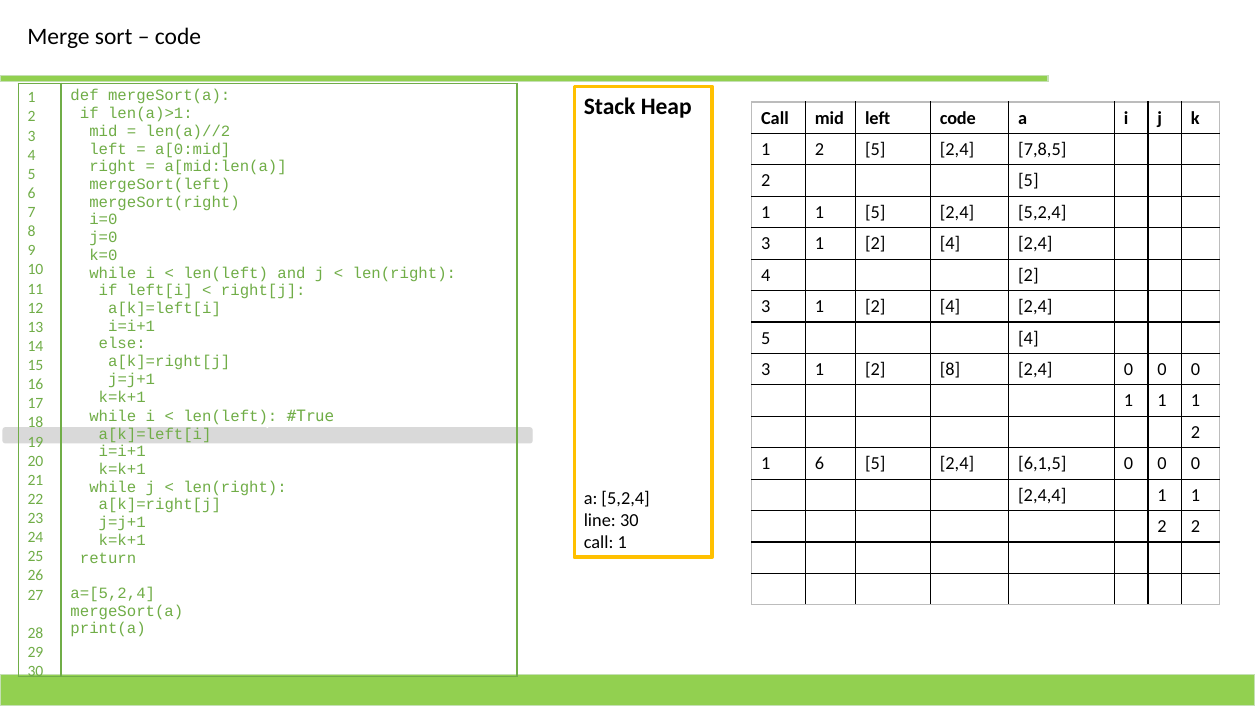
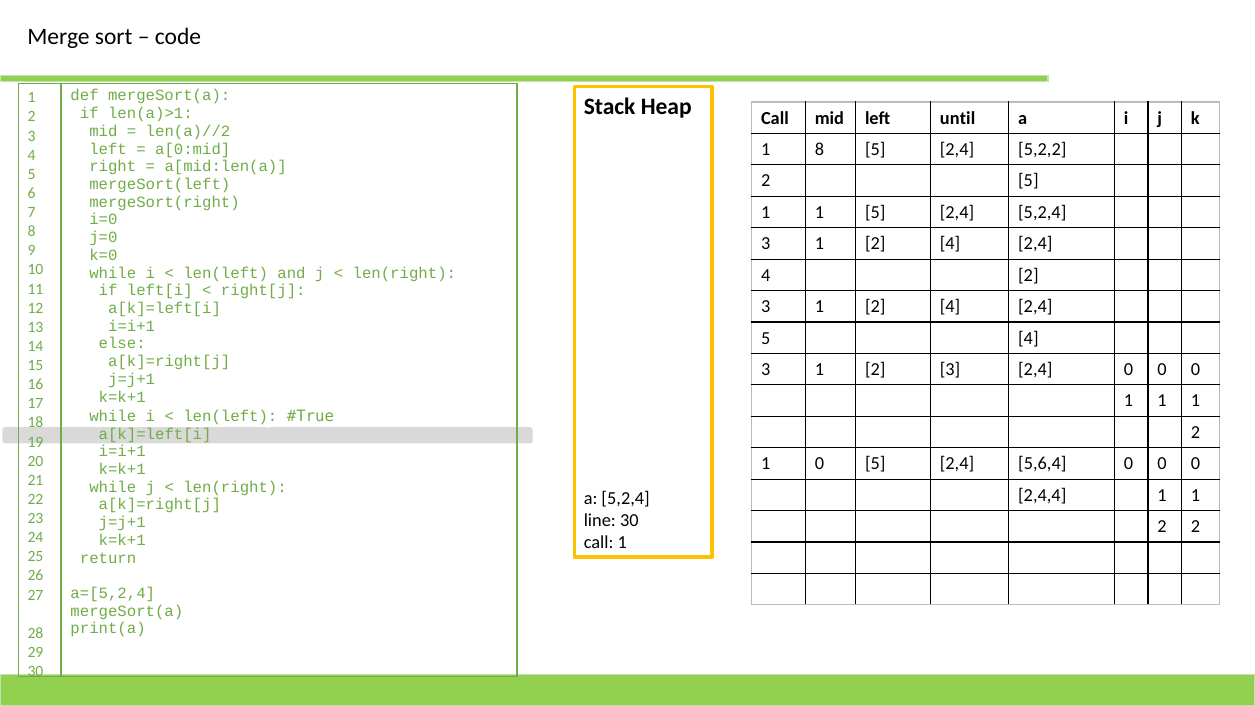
left code: code -> until (958, 118)
2: 2 -> 8 (819, 149)
7,8,5: 7,8,5 -> 5,2,2 (1042, 149)
3 1 2 8: 8 -> 3 (950, 369)
1 6: 6 -> 0 (819, 464)
6,1,5: 6,1,5 -> 5,6,4 (1042, 464)
